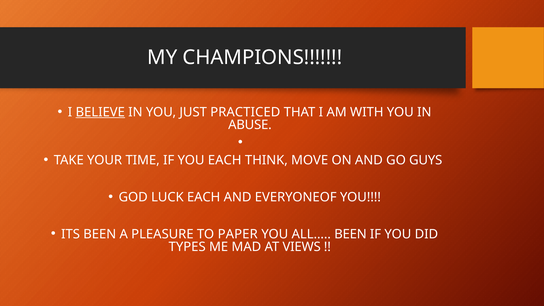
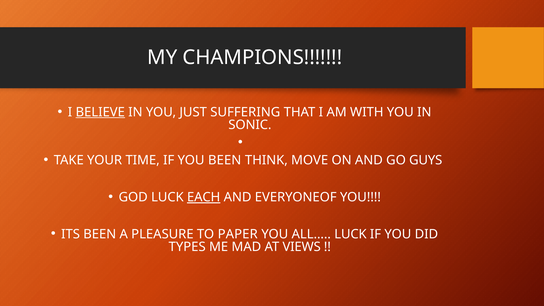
PRACTICED: PRACTICED -> SUFFERING (245, 112)
ABUSE: ABUSE -> SONIC (250, 125)
YOU EACH: EACH -> BEEN (225, 160)
EACH underline: none -> present (204, 197)
ALL… BEEN: BEEN -> LUCK (350, 234)
